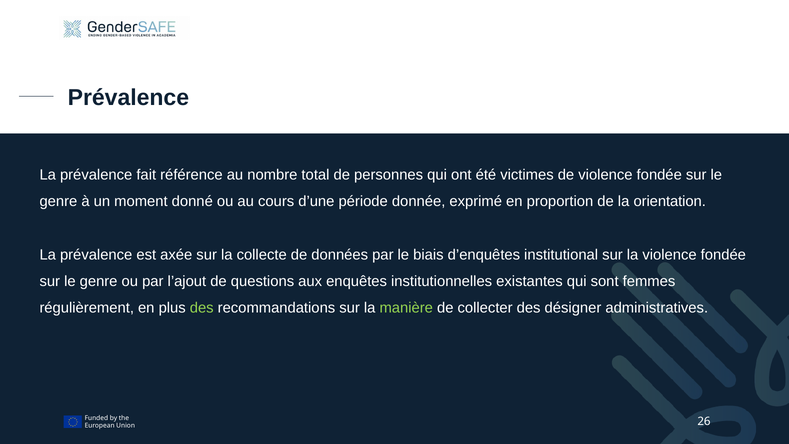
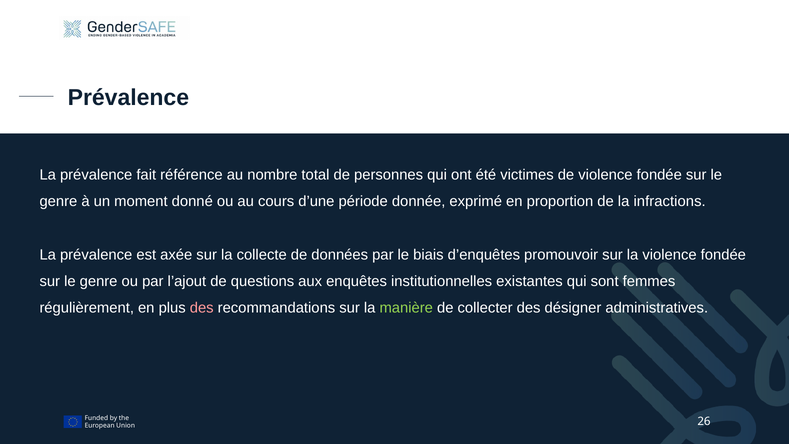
orientation: orientation -> infractions (670, 201)
institutional: institutional -> promouvoir (561, 255)
des colour: light green -> pink (202, 308)
